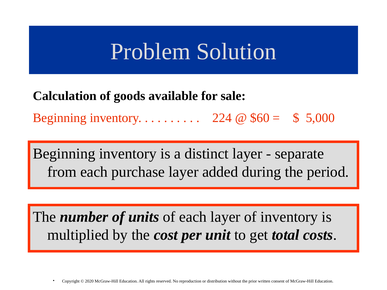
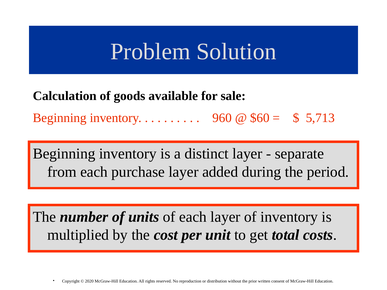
224: 224 -> 960 (222, 118)
5,000: 5,000 -> 5,713 (320, 118)
